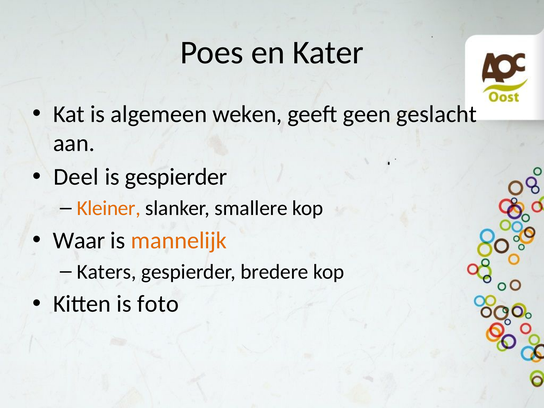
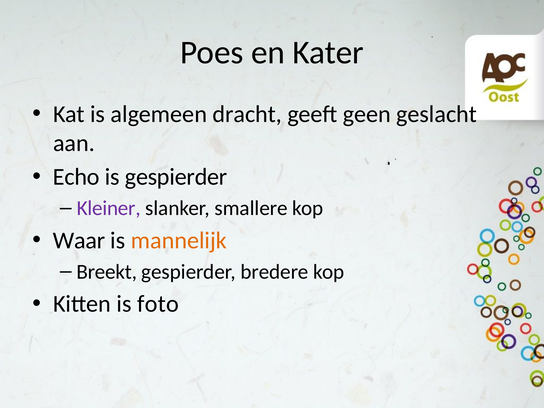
weken: weken -> dracht (247, 114)
Deel: Deel -> Echo (76, 177)
Kleiner colour: orange -> purple (109, 208)
Katers: Katers -> Breekt (107, 272)
